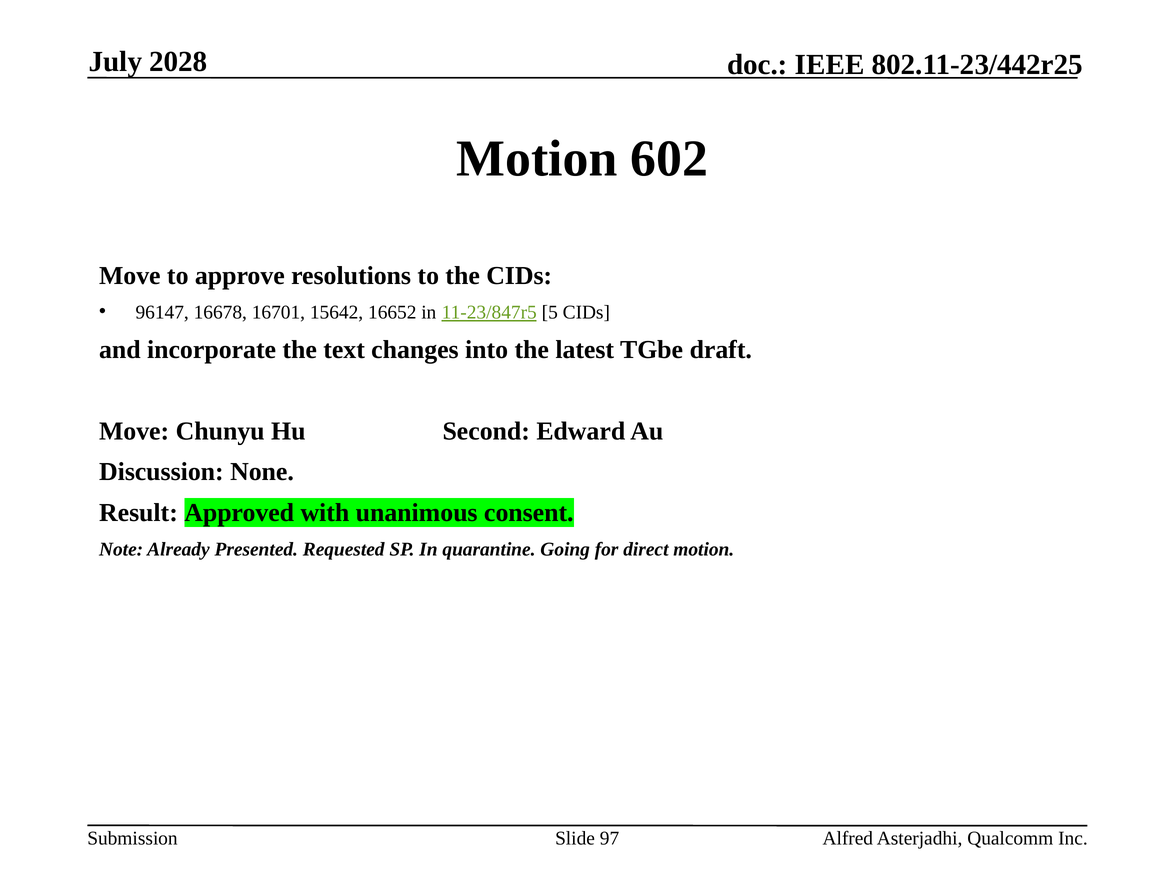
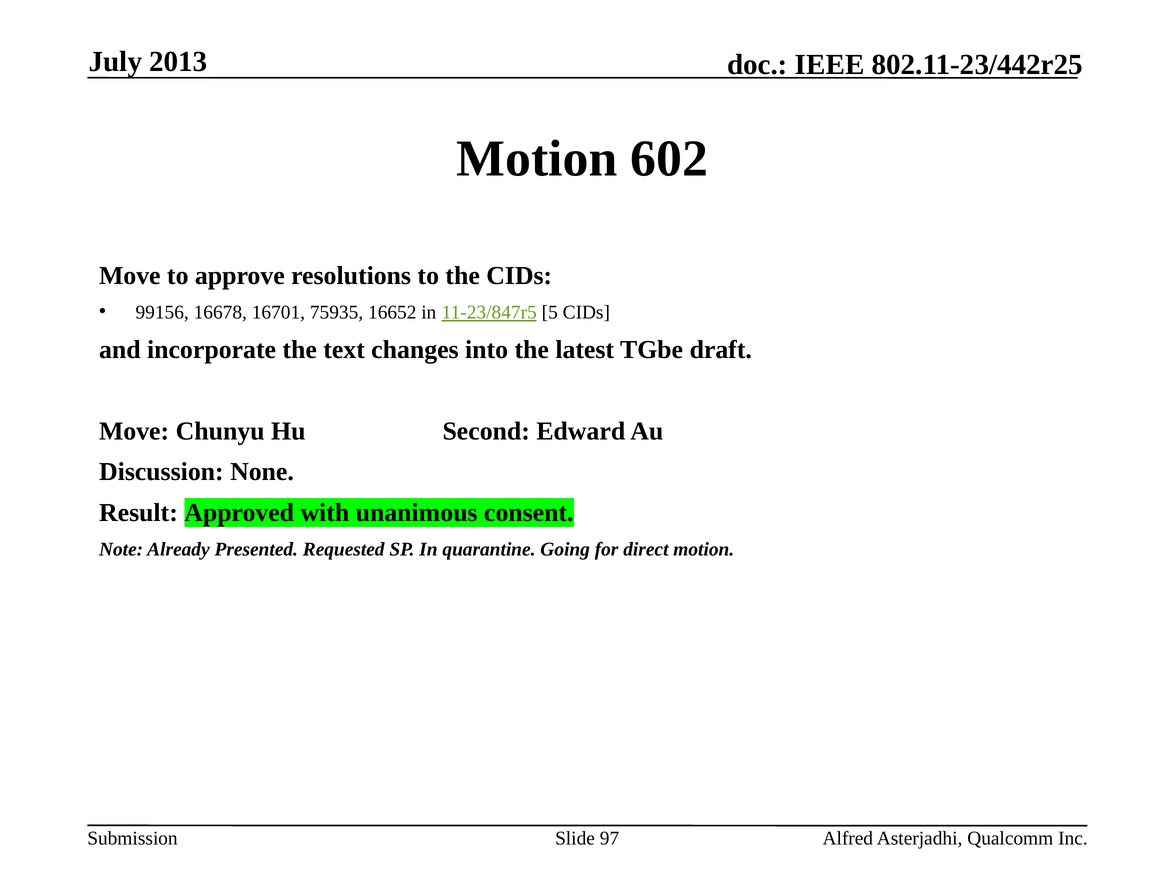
2028: 2028 -> 2013 (178, 62)
96147: 96147 -> 99156 (162, 312)
15642: 15642 -> 75935 (337, 312)
